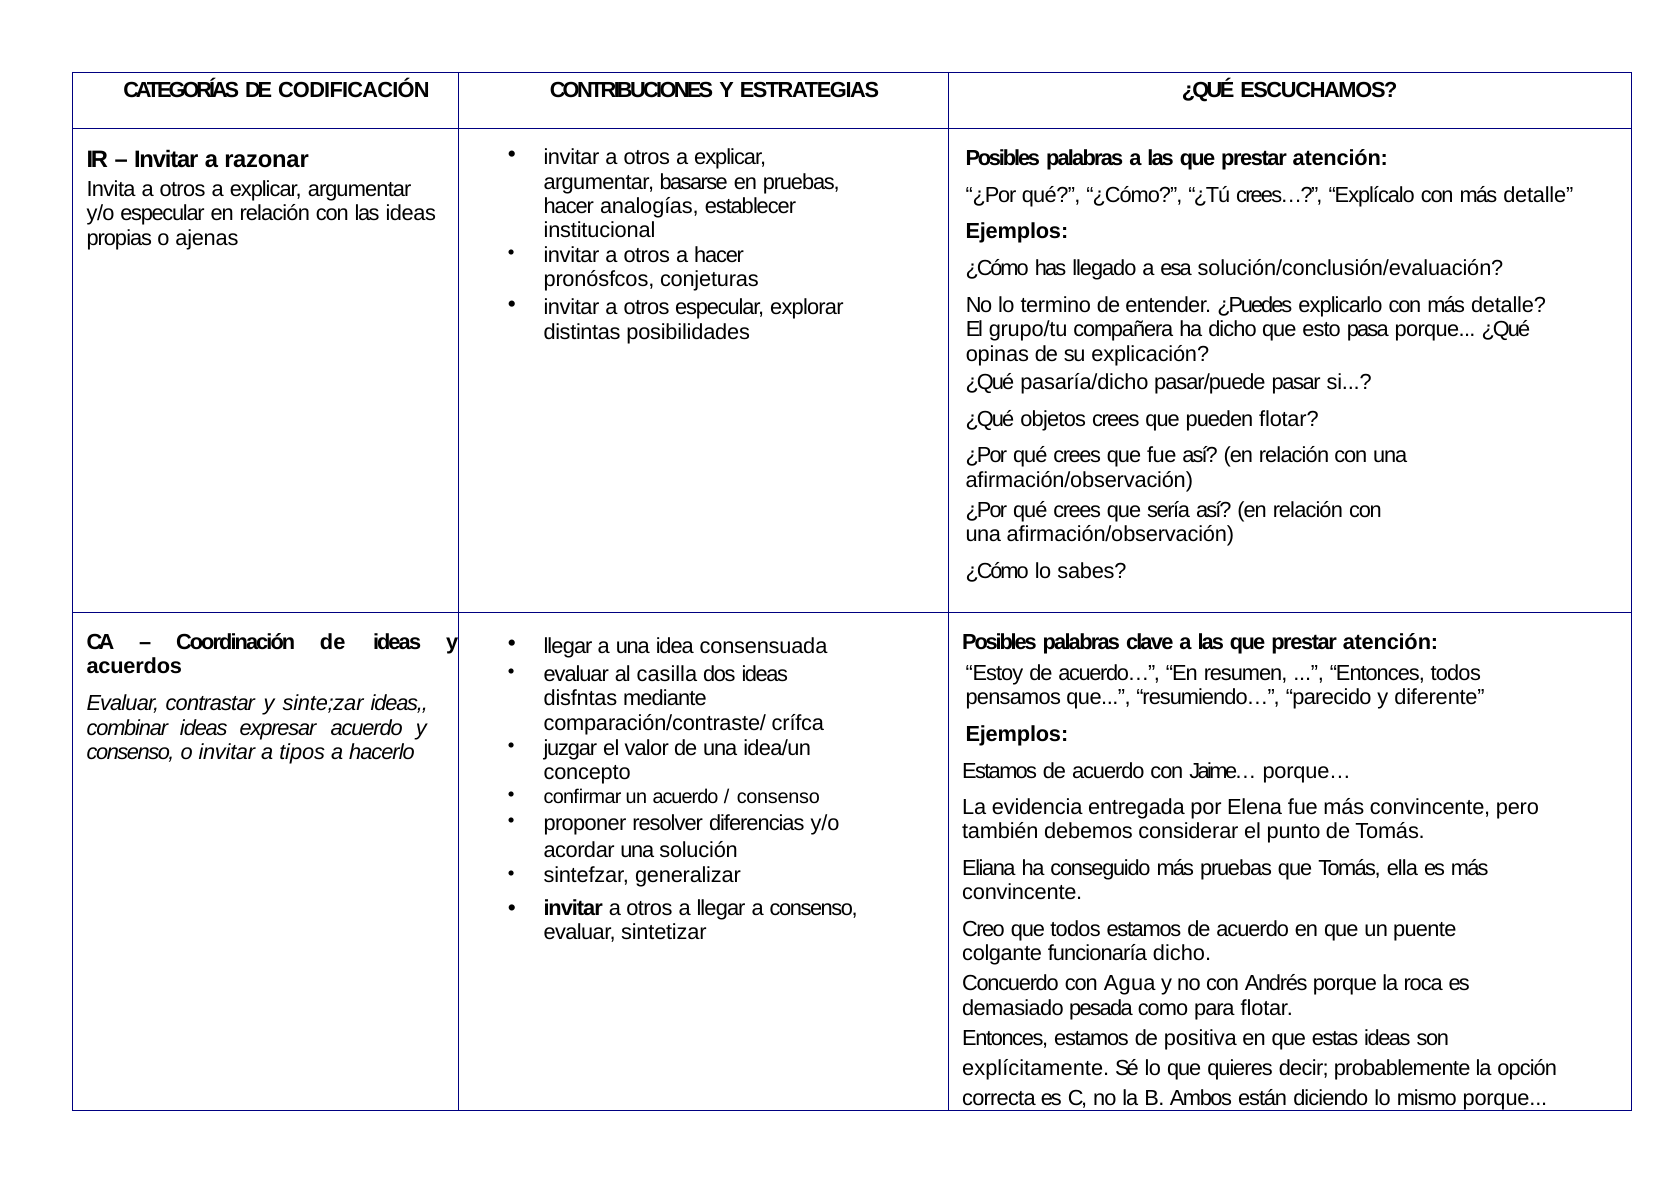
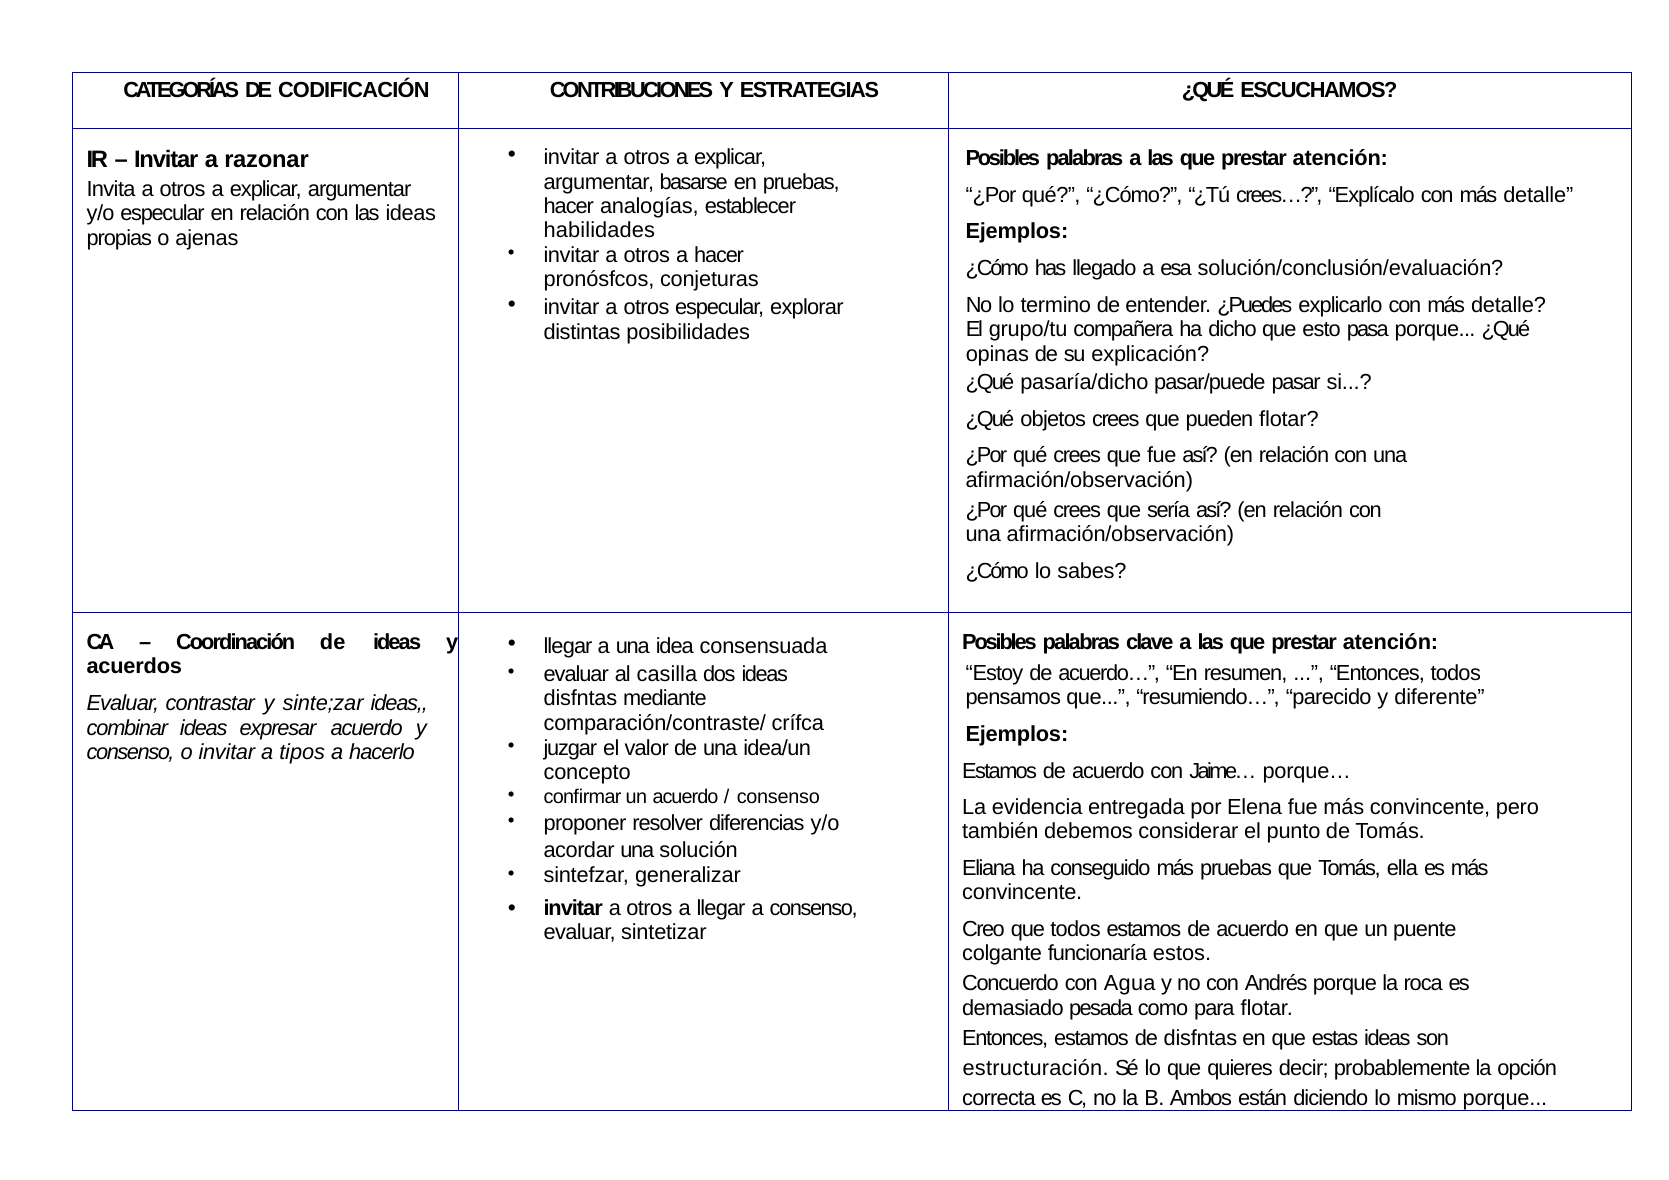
institucional: institucional -> habilidades (599, 231)
funcionaría dicho: dicho -> estos (1182, 954)
de positiva: positiva -> disfntas (1200, 1039)
explícitamente: explícitamente -> estructuración (1036, 1069)
